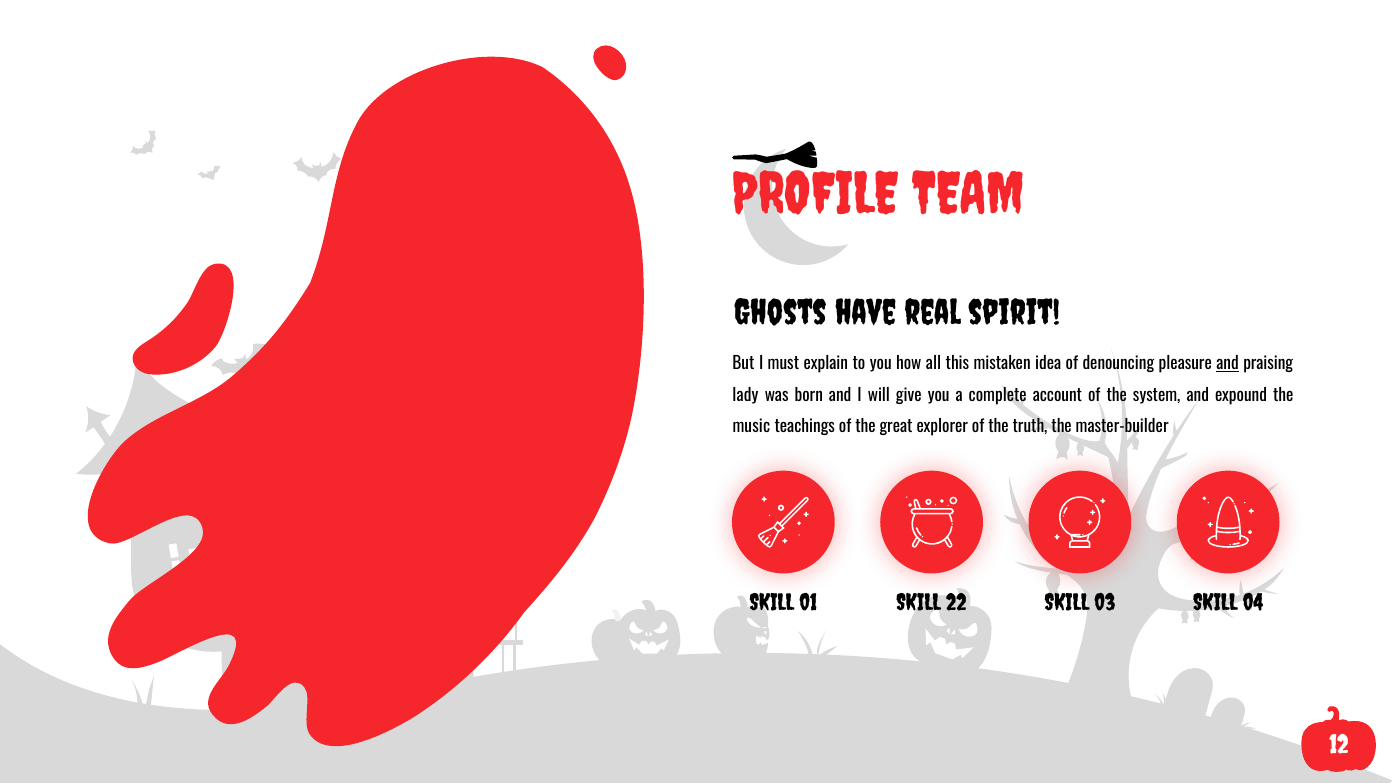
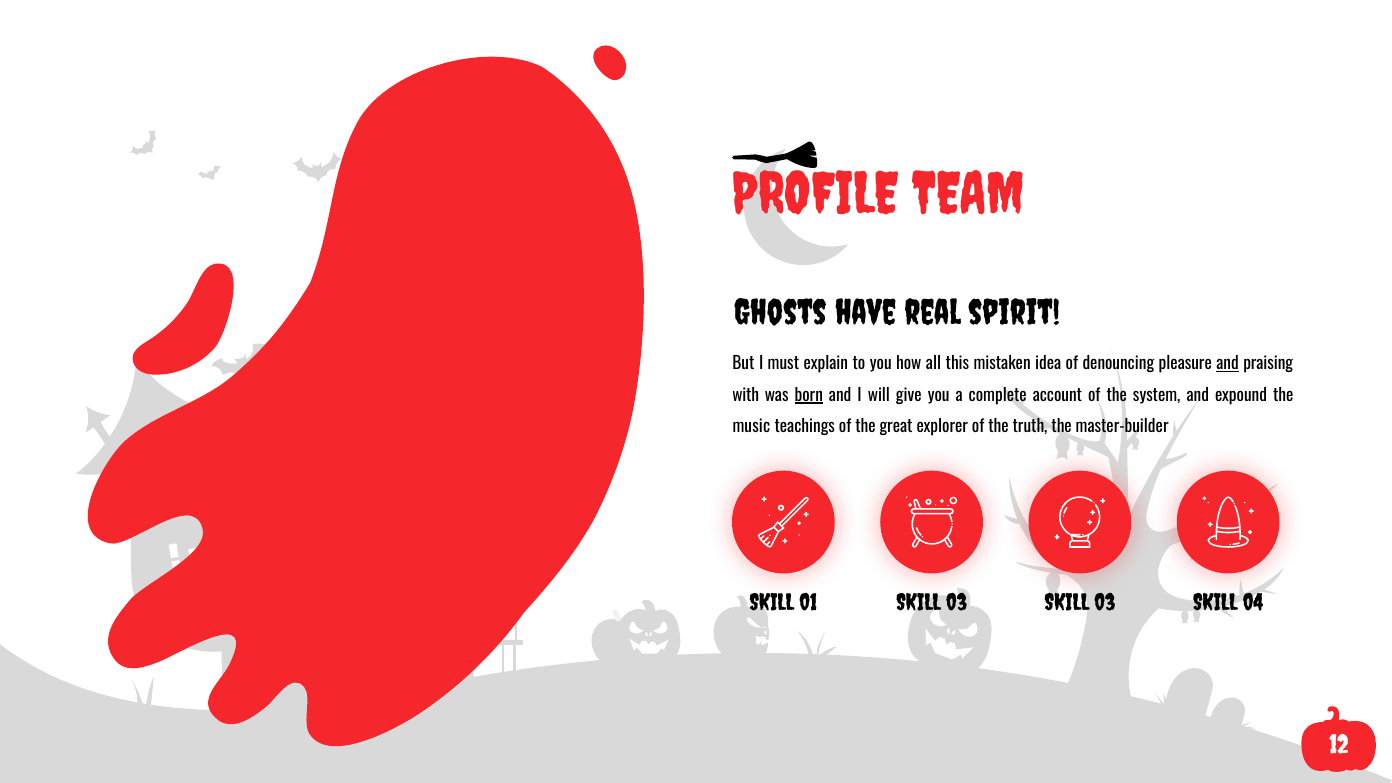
lady: lady -> with (746, 396)
born underline: none -> present (809, 396)
01 SKILL 22: 22 -> 03 (956, 603)
